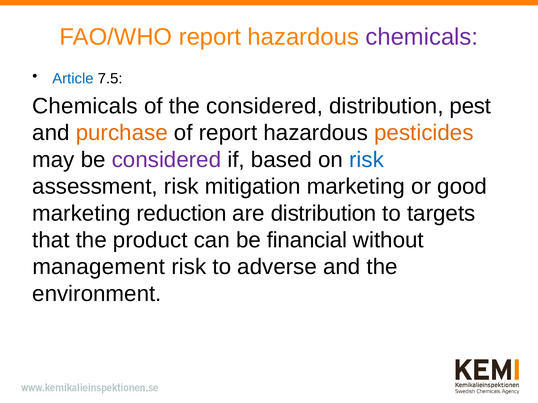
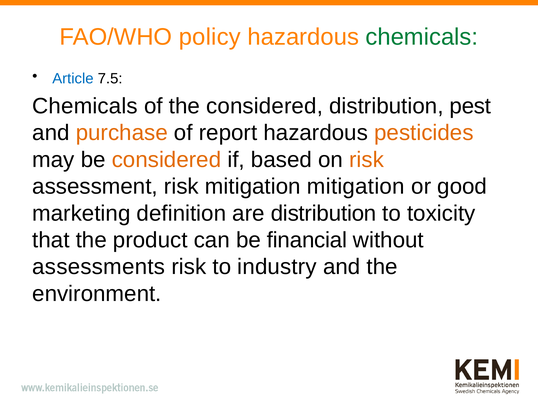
FAO/WHO report: report -> policy (210, 37)
chemicals colour: purple -> green (422, 37)
considered colour: purple -> orange (166, 160)
risk colour: blue -> orange (367, 160)
mitigation marketing: marketing -> mitigation (356, 187)
reduction: reduction -> definition (181, 214)
targets: targets -> toxicity (441, 214)
management: management -> assessments (99, 267)
adverse: adverse -> industry (277, 267)
